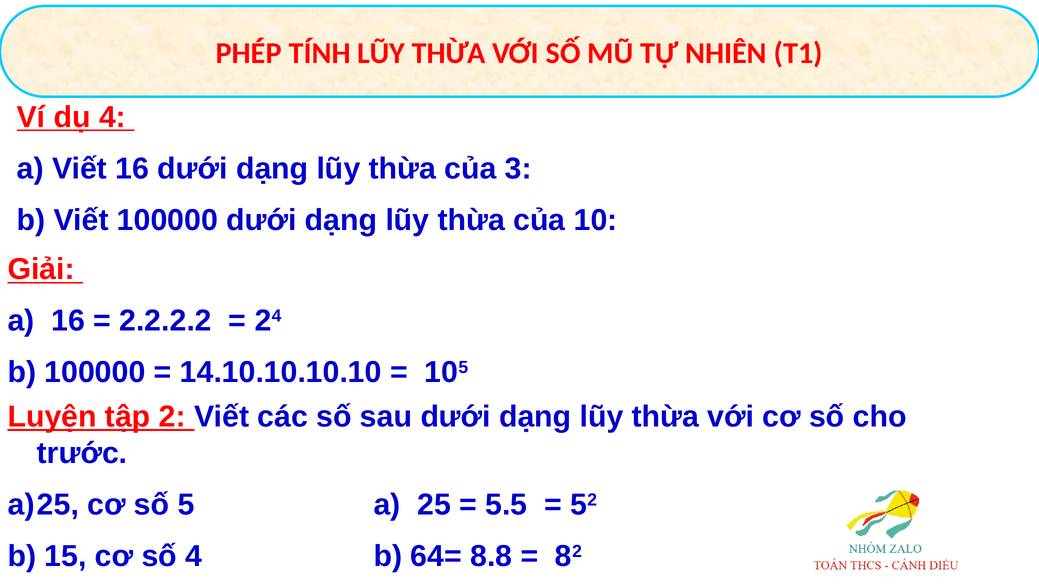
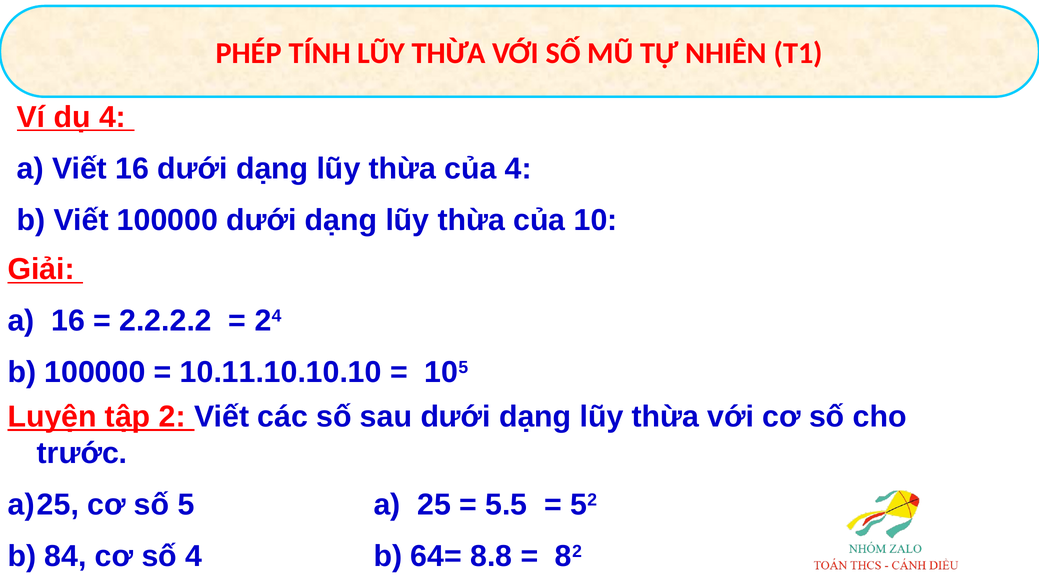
của 3: 3 -> 4 (518, 169)
14.10.10.10.10: 14.10.10.10.10 -> 10.11.10.10.10 (281, 373)
15: 15 -> 84 (66, 557)
